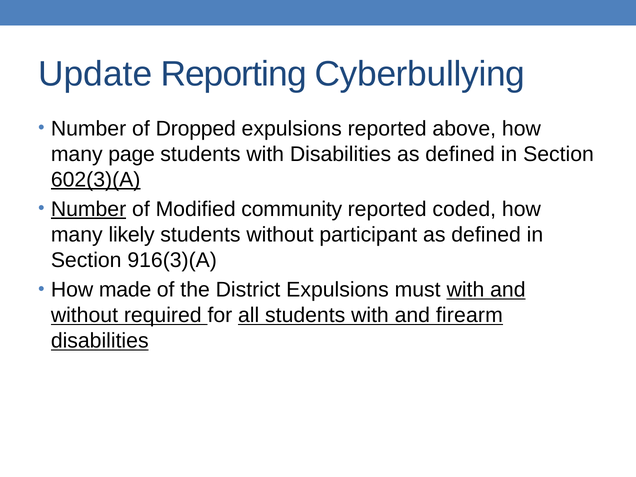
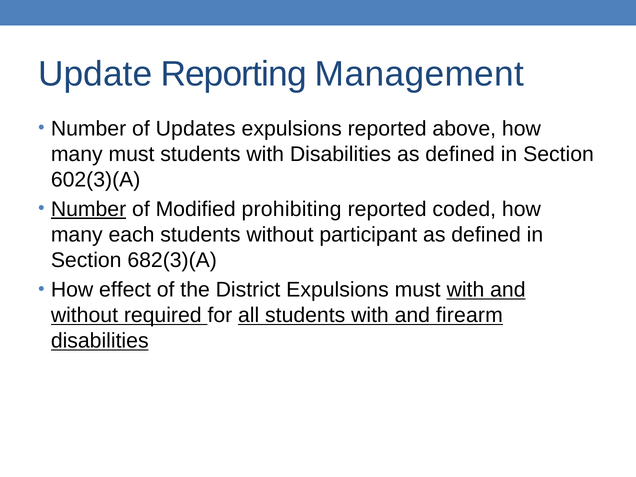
Cyberbullying: Cyberbullying -> Management (420, 74)
Dropped: Dropped -> Updates (196, 129)
many page: page -> must (132, 154)
602(3)(A underline: present -> none (96, 180)
community: community -> prohibiting (292, 209)
likely: likely -> each (132, 235)
916(3)(A: 916(3)(A -> 682(3)(A (172, 260)
made: made -> effect (125, 290)
